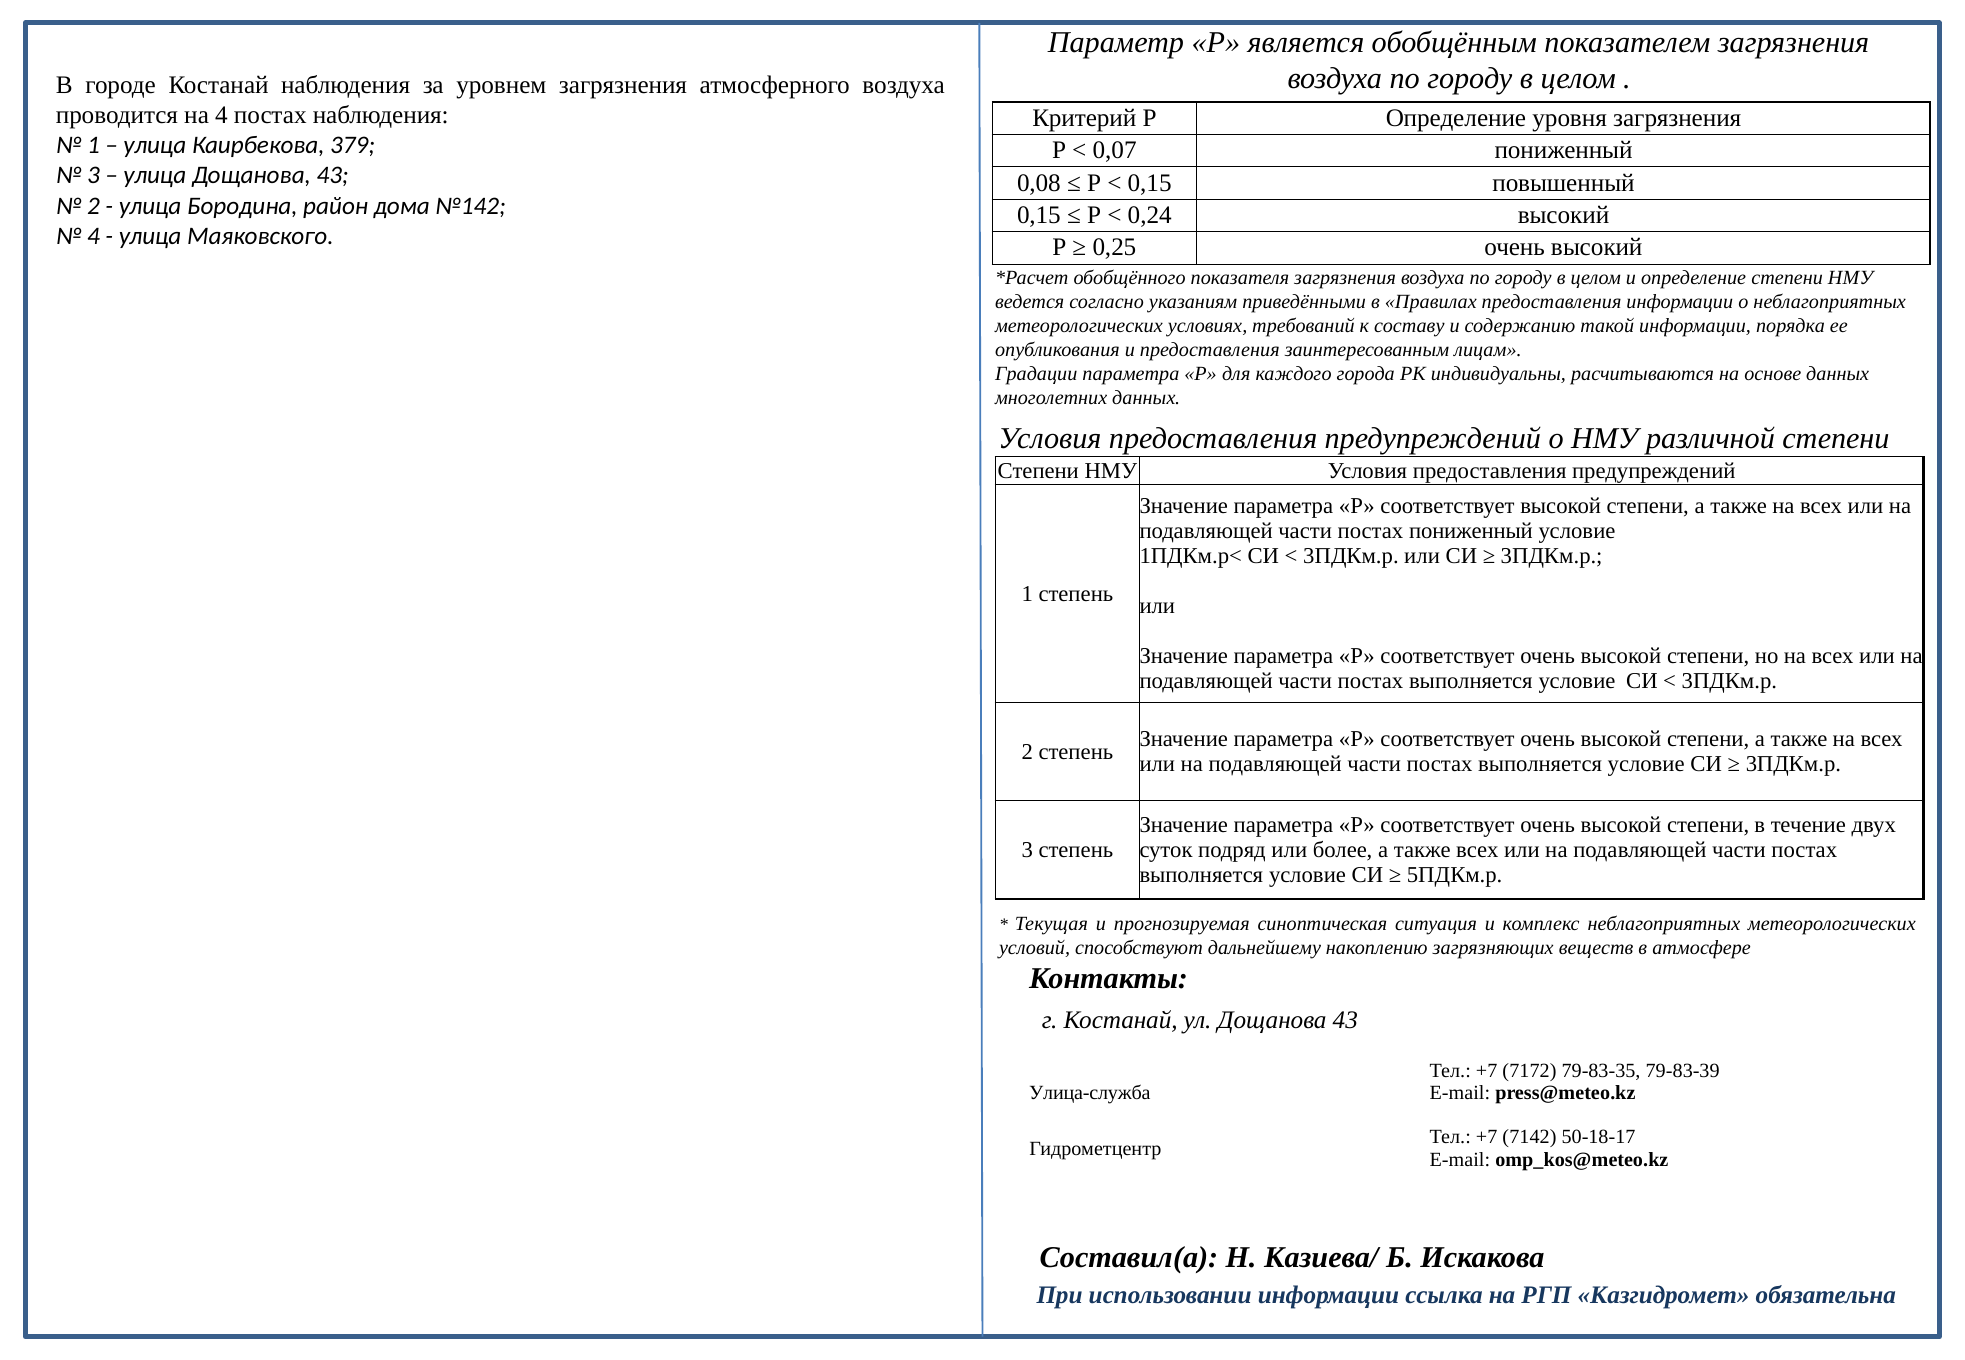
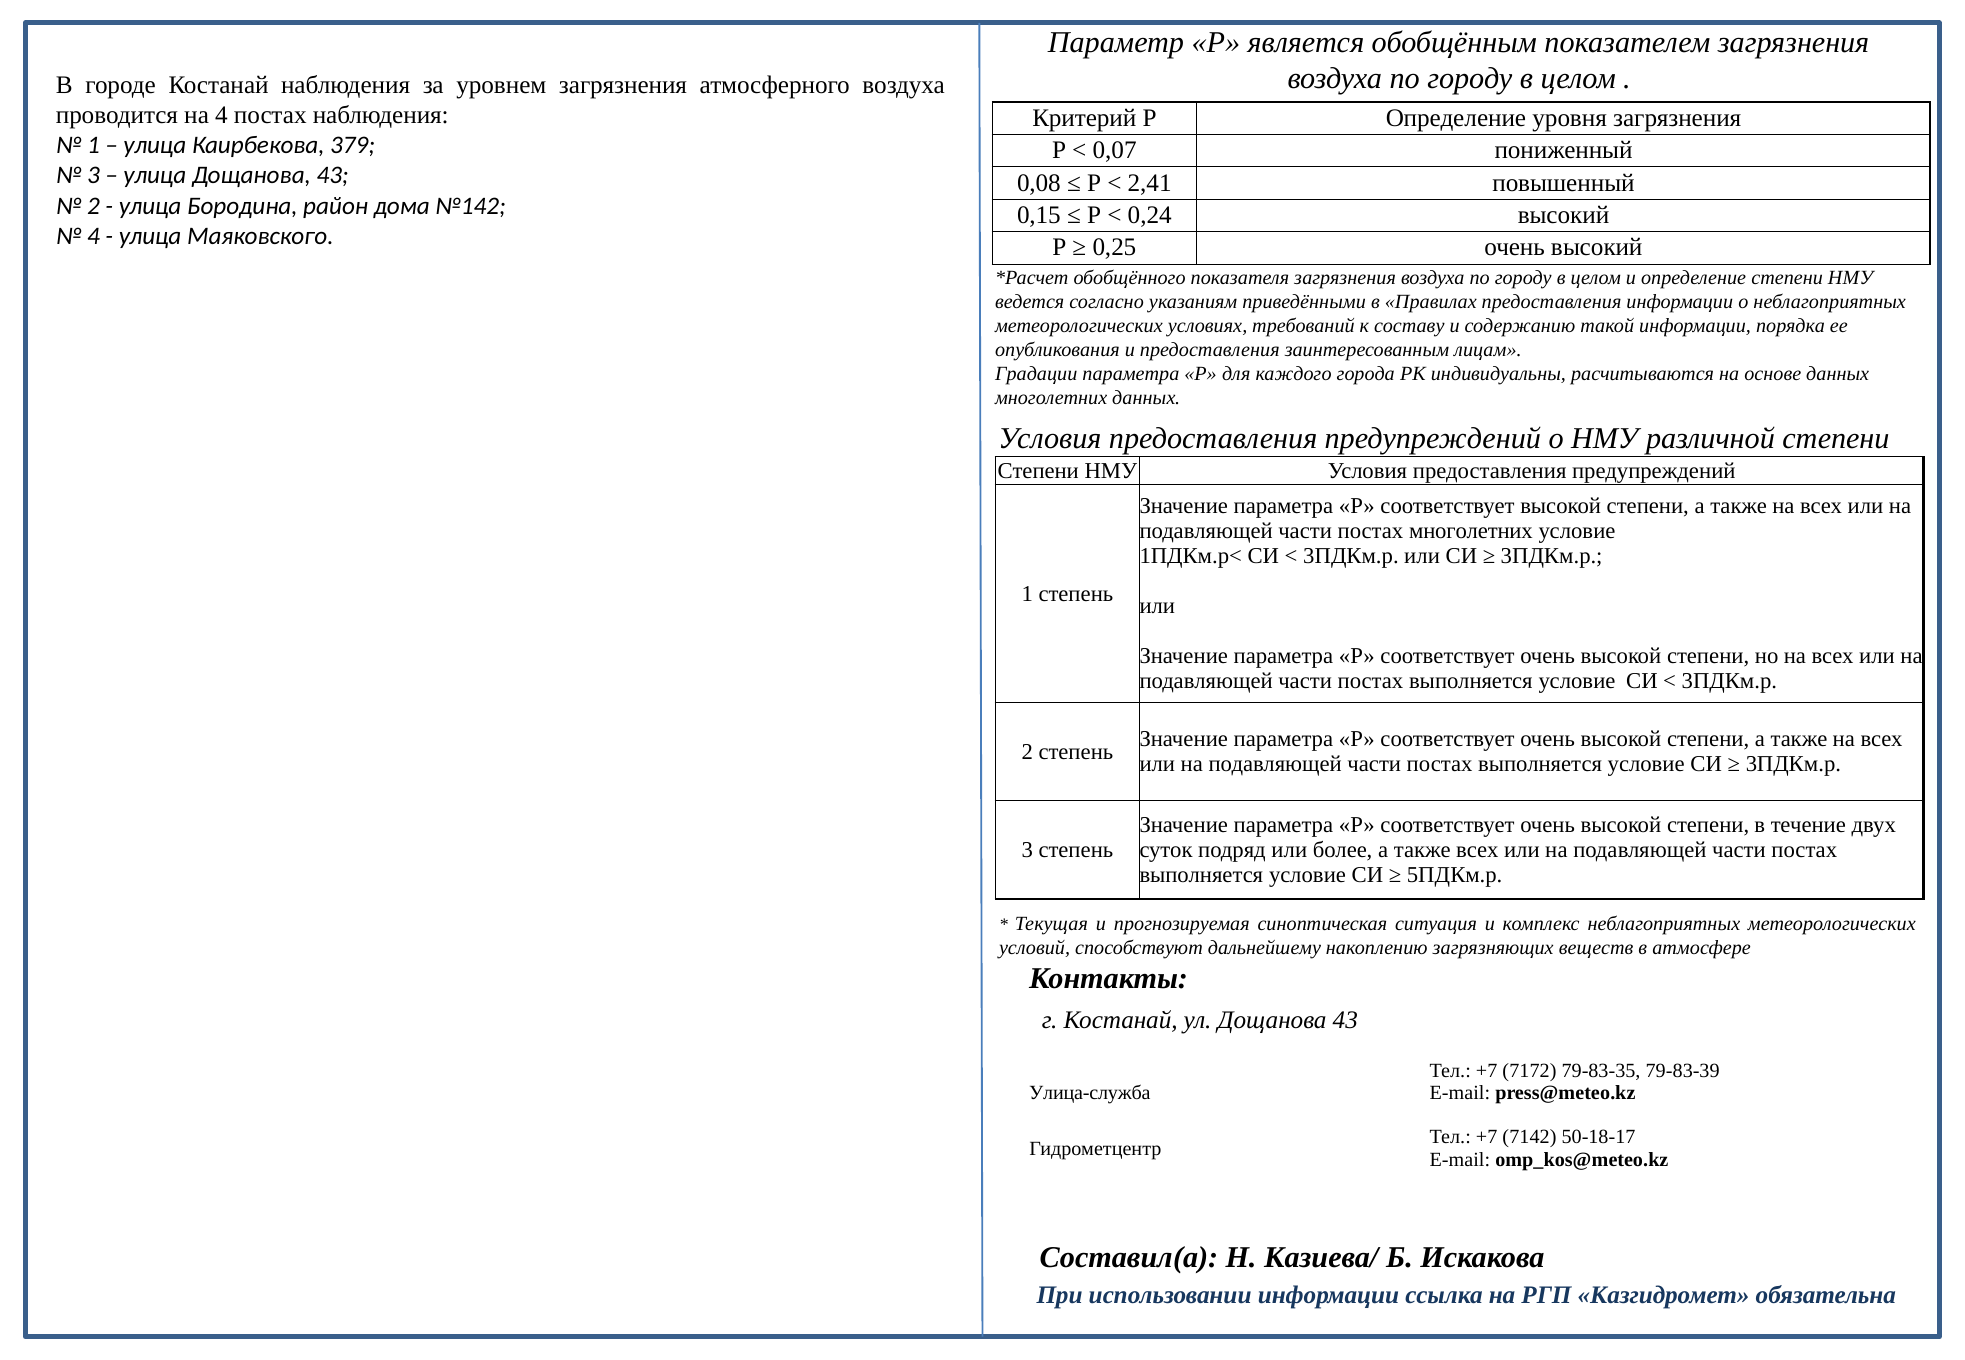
0,15: 0,15 -> 2,41 (1150, 183)
постах пониженный: пониженный -> многолетних (1471, 531)
